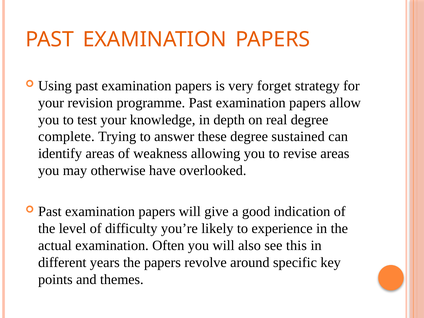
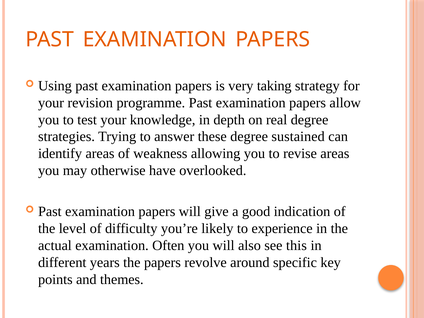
forget: forget -> taking (274, 86)
complete: complete -> strategies (67, 137)
